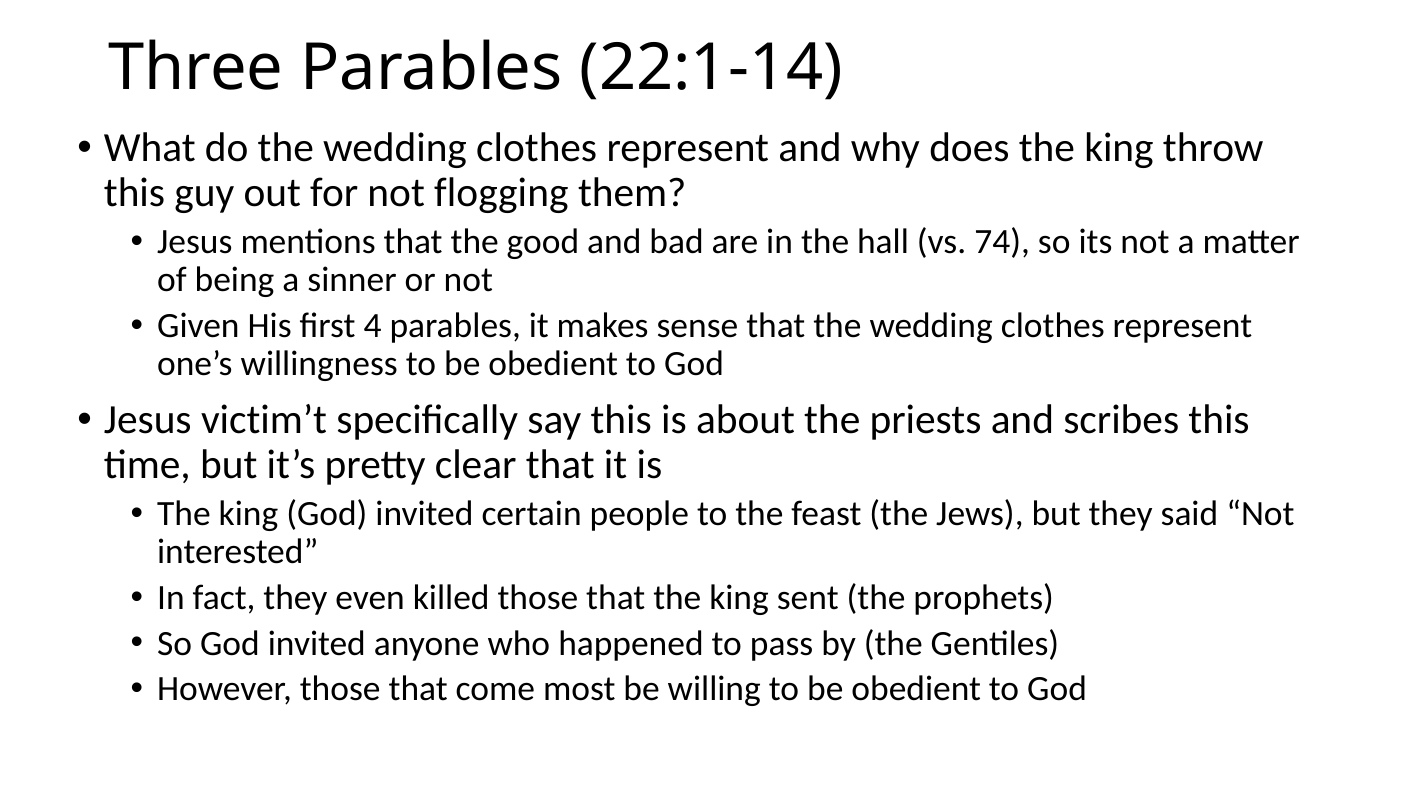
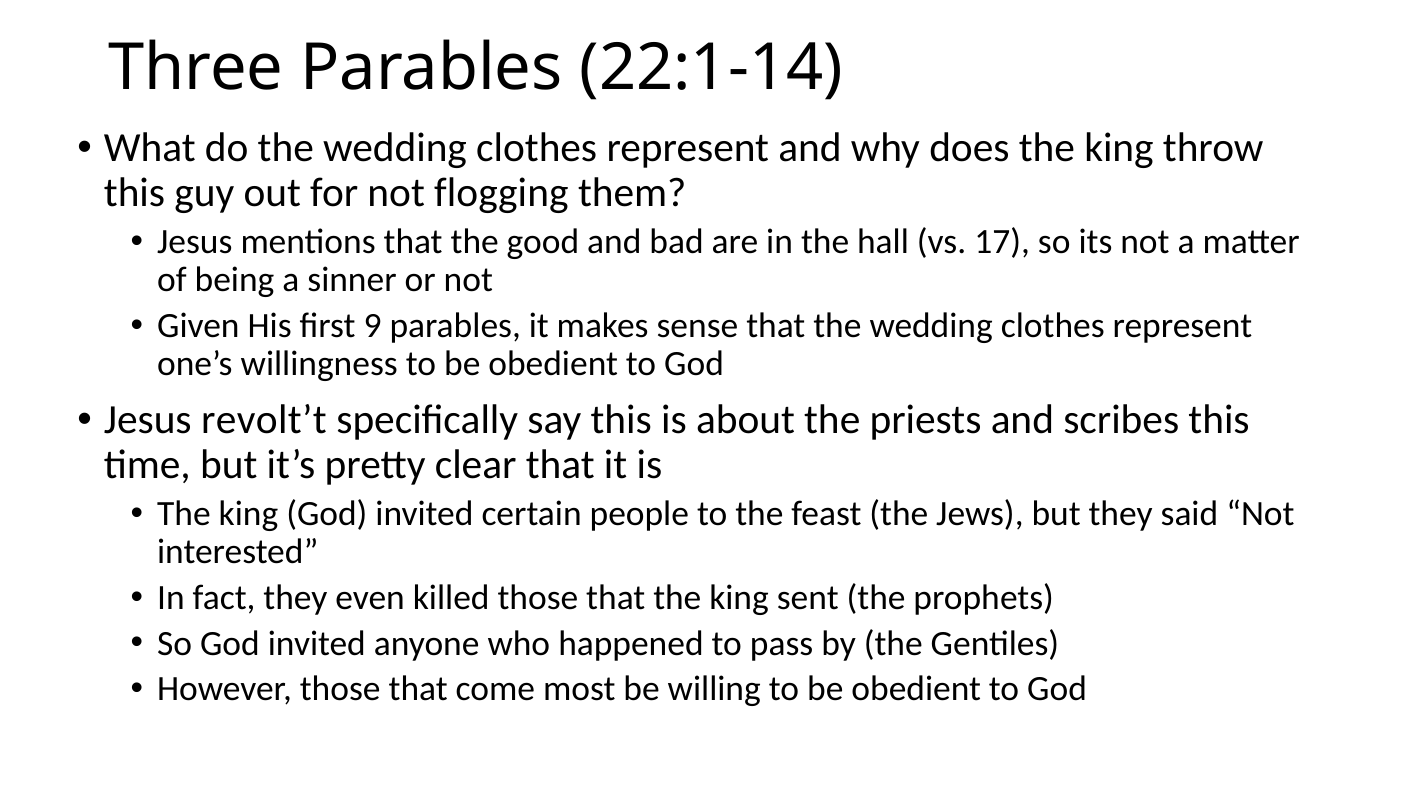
74: 74 -> 17 (1002, 242)
4: 4 -> 9 (373, 326)
victim’t: victim’t -> revolt’t (264, 420)
